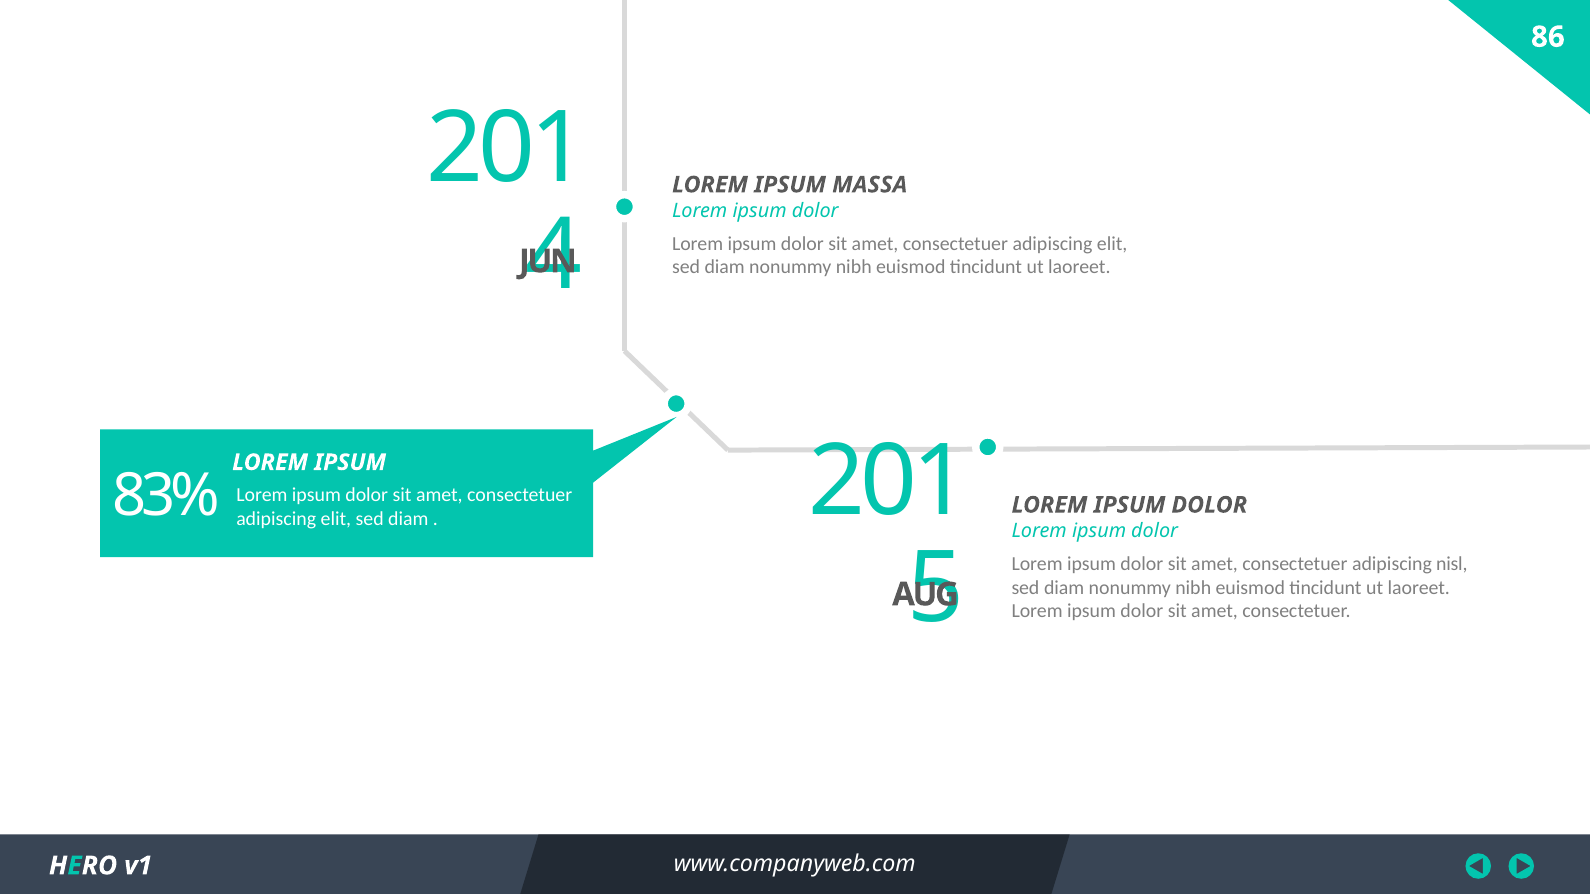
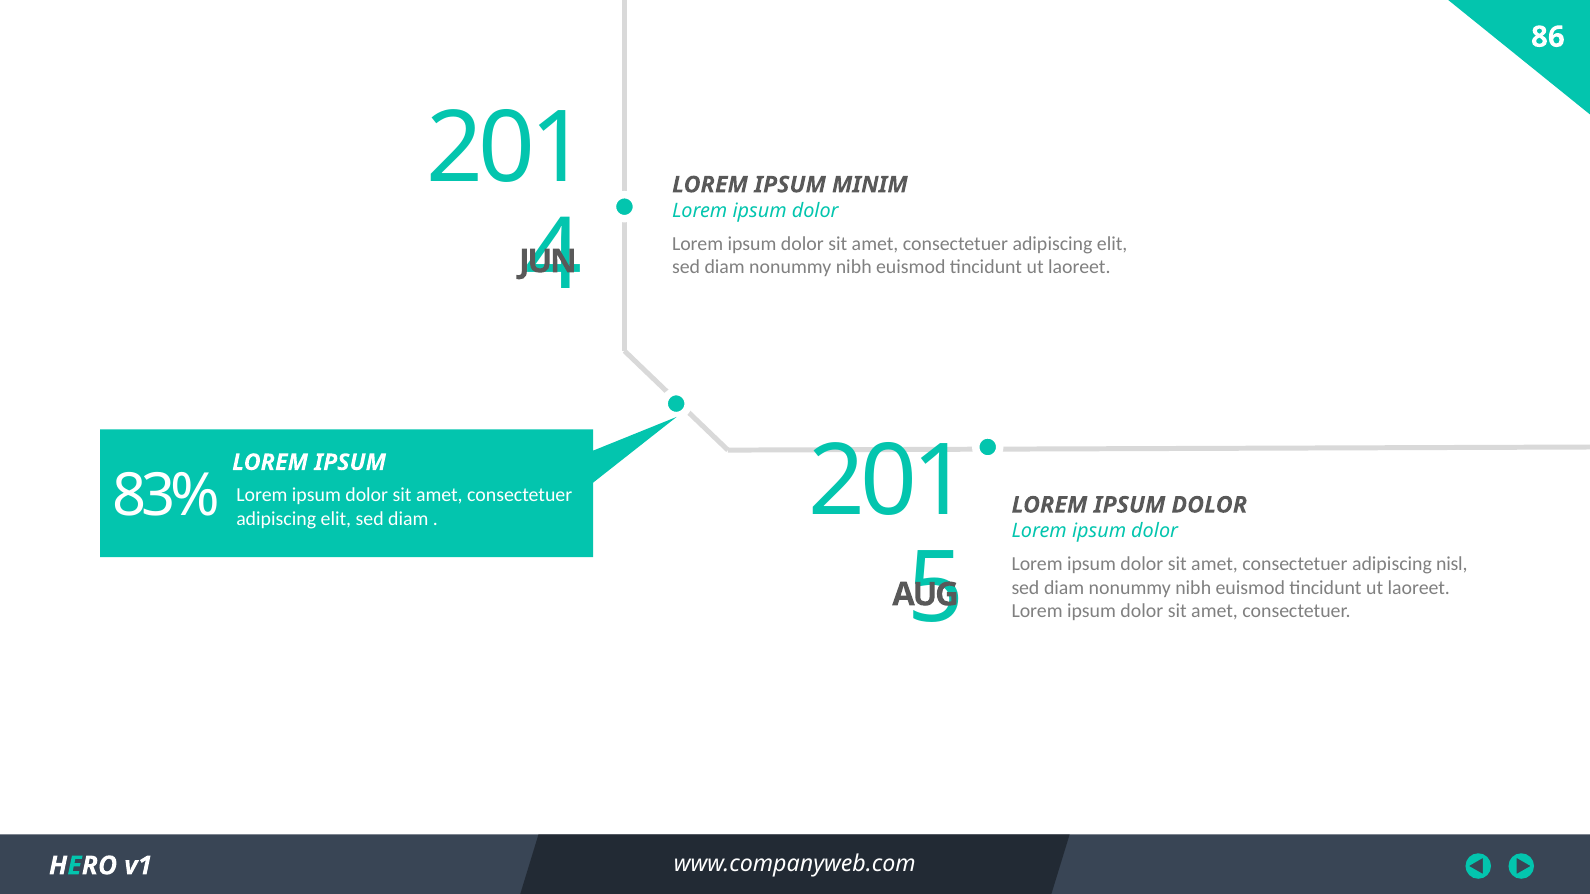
MASSA: MASSA -> MINIM (870, 185)
